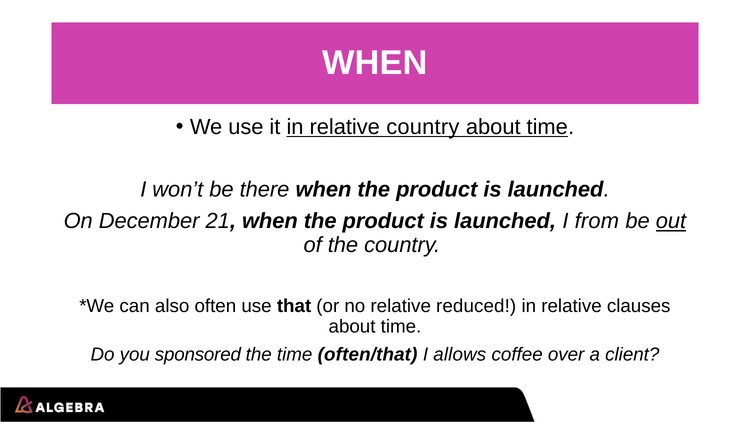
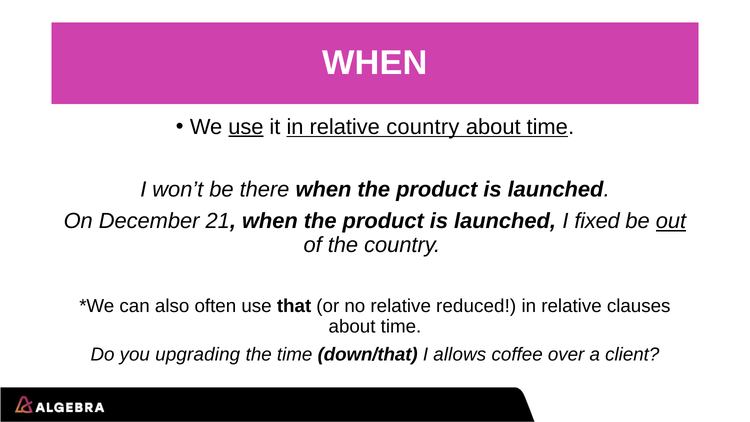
use underline: none -> present (246, 127)
from: from -> fixed (597, 221)
sponsored: sponsored -> upgrading (198, 354)
often/that: often/that -> down/that (368, 354)
